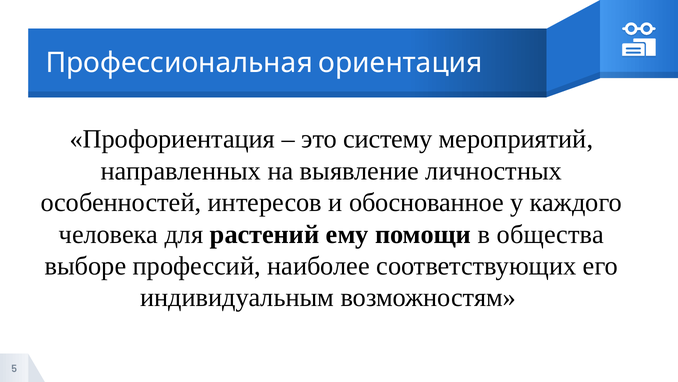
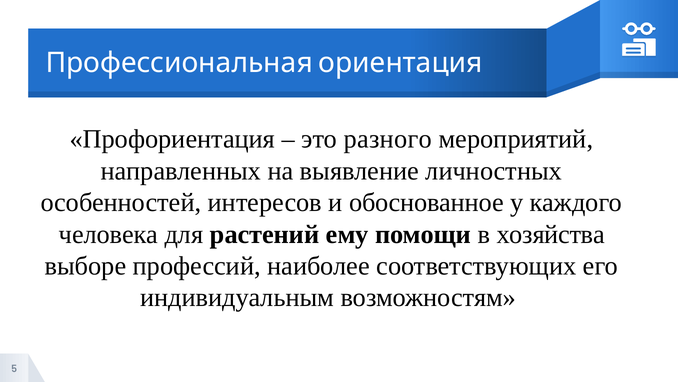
систему: систему -> разного (388, 139)
общества: общества -> хозяйства (551, 234)
